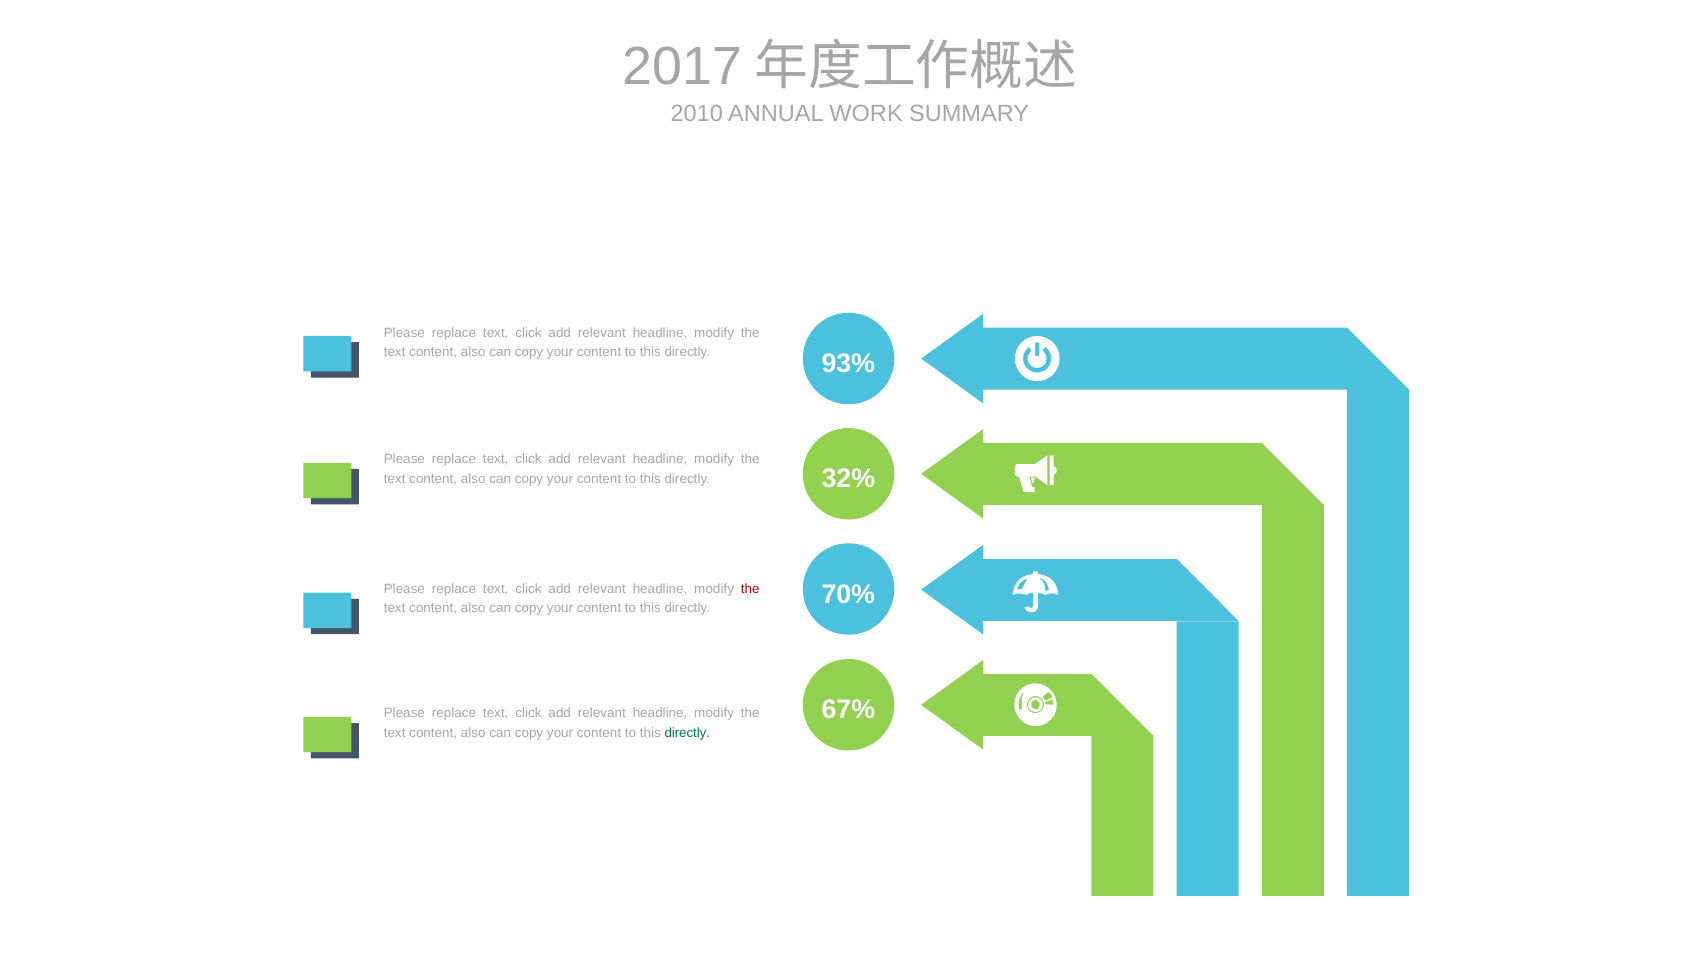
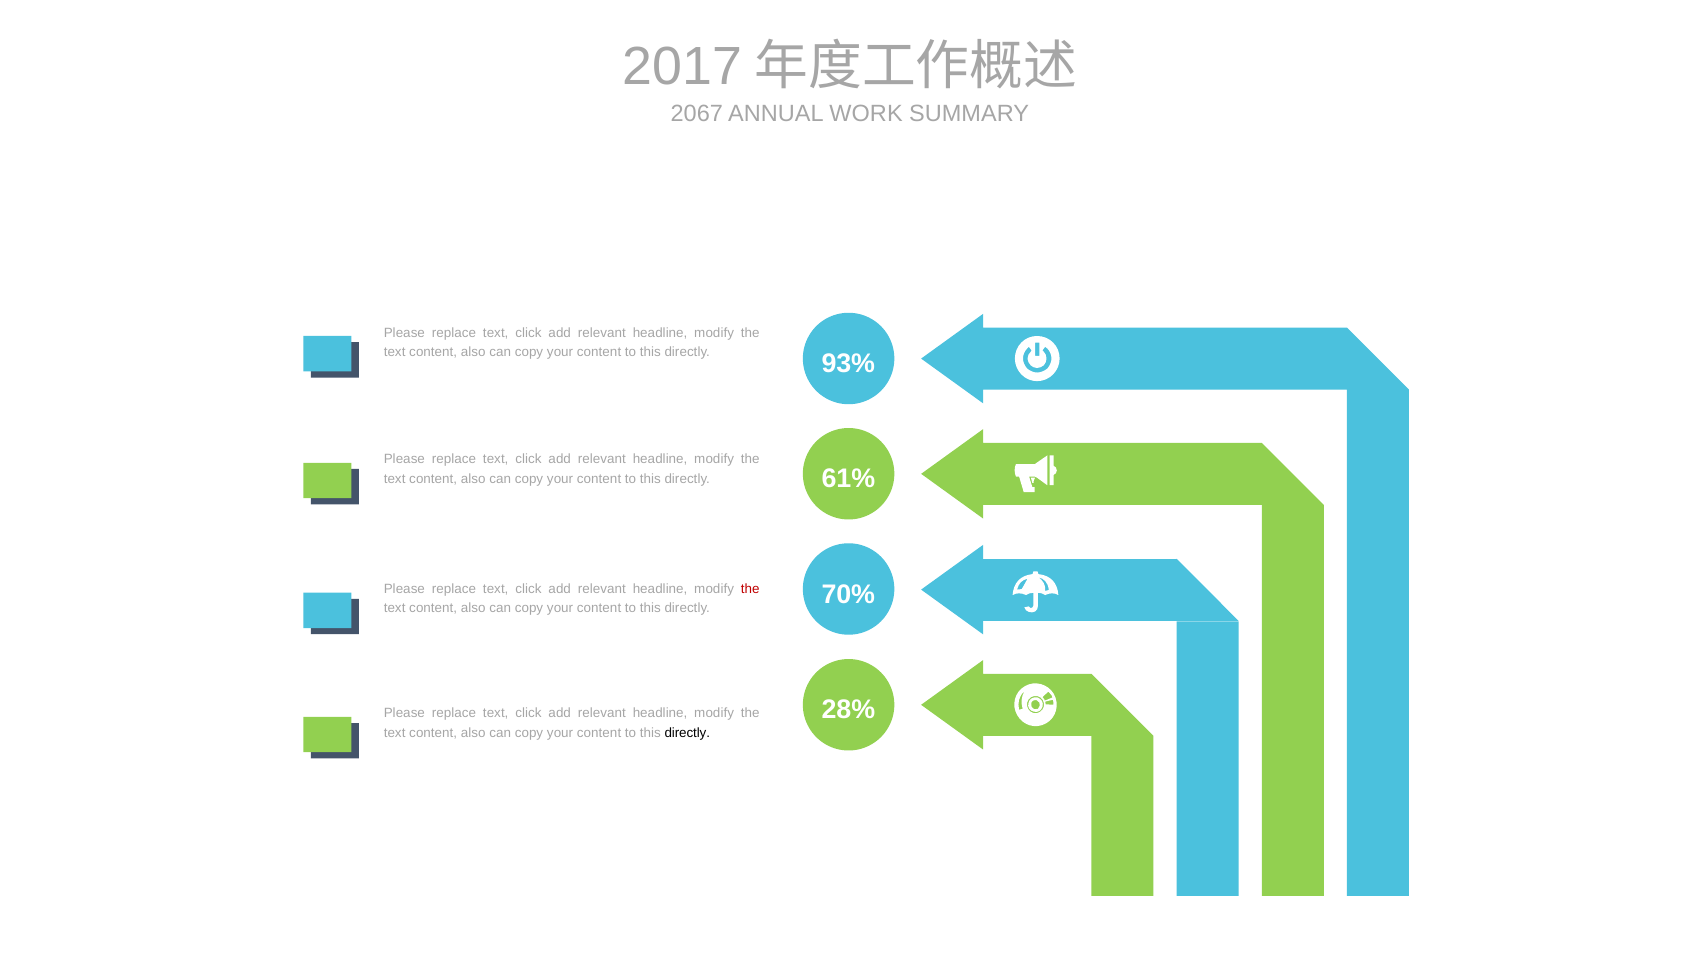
2010: 2010 -> 2067 (697, 114)
32%: 32% -> 61% (848, 479)
67%: 67% -> 28% (848, 710)
directly colour: green -> black (687, 733)
